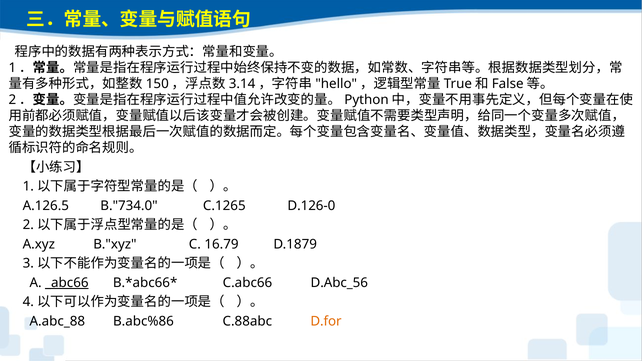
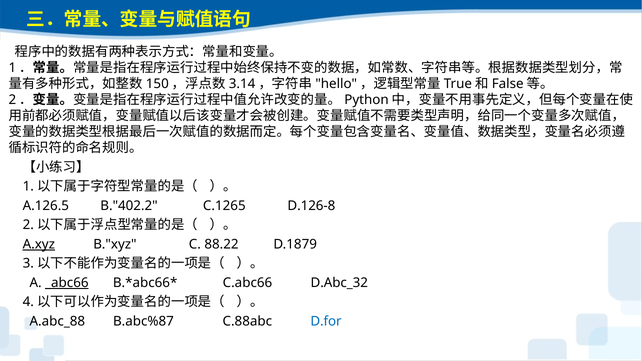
B."734.0: B."734.0 -> B."402.2 (129, 206)
D.126-0: D.126-0 -> D.126-8 (311, 206)
A.xyz underline: none -> present (39, 244)
16.79: 16.79 -> 88.22 (222, 244)
D.Abc_56: D.Abc_56 -> D.Abc_32 (339, 283)
B.abc%86: B.abc%86 -> B.abc%87 (143, 321)
D.for colour: orange -> blue (326, 321)
